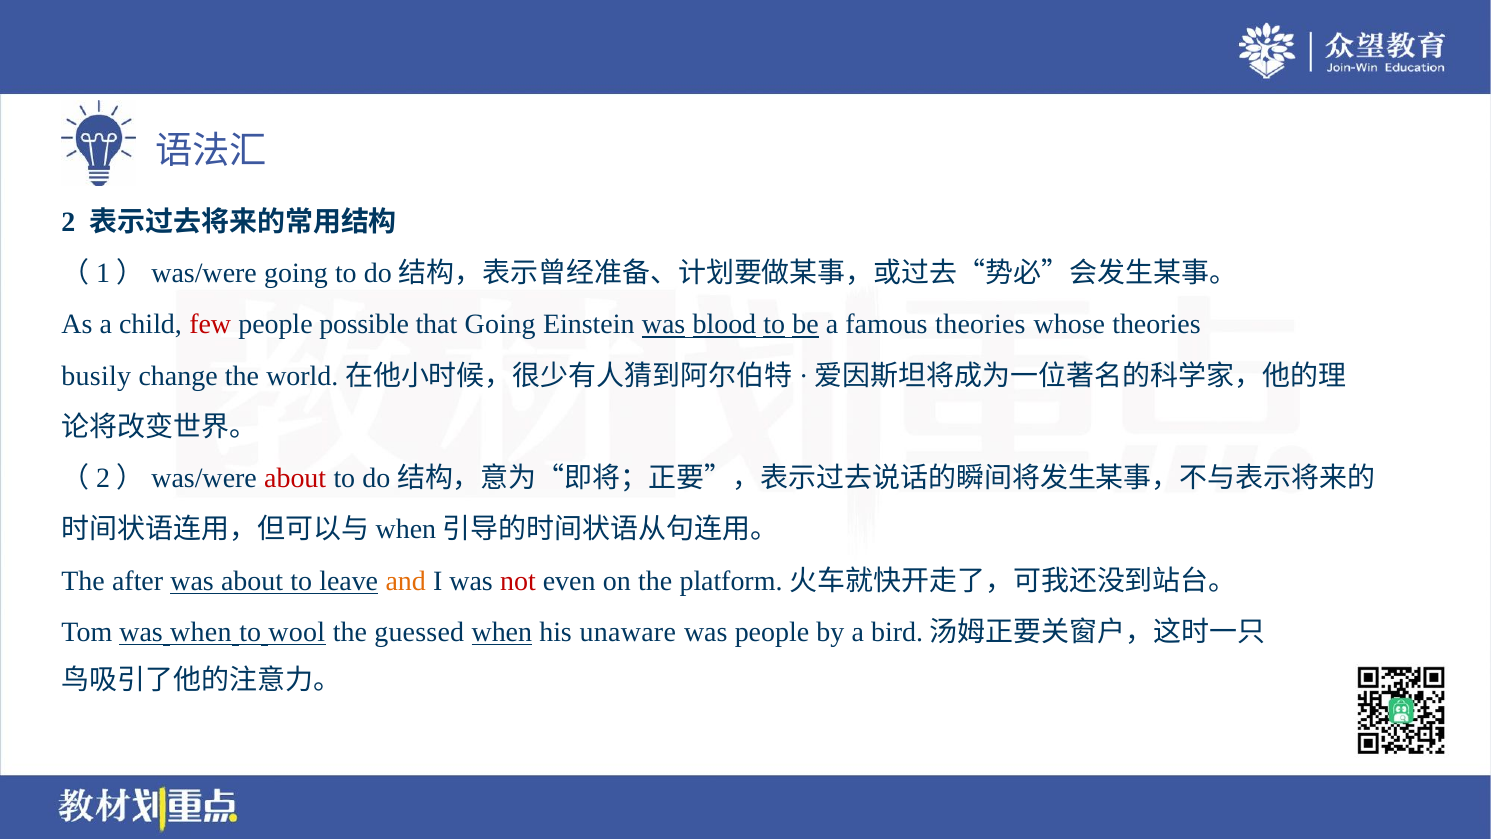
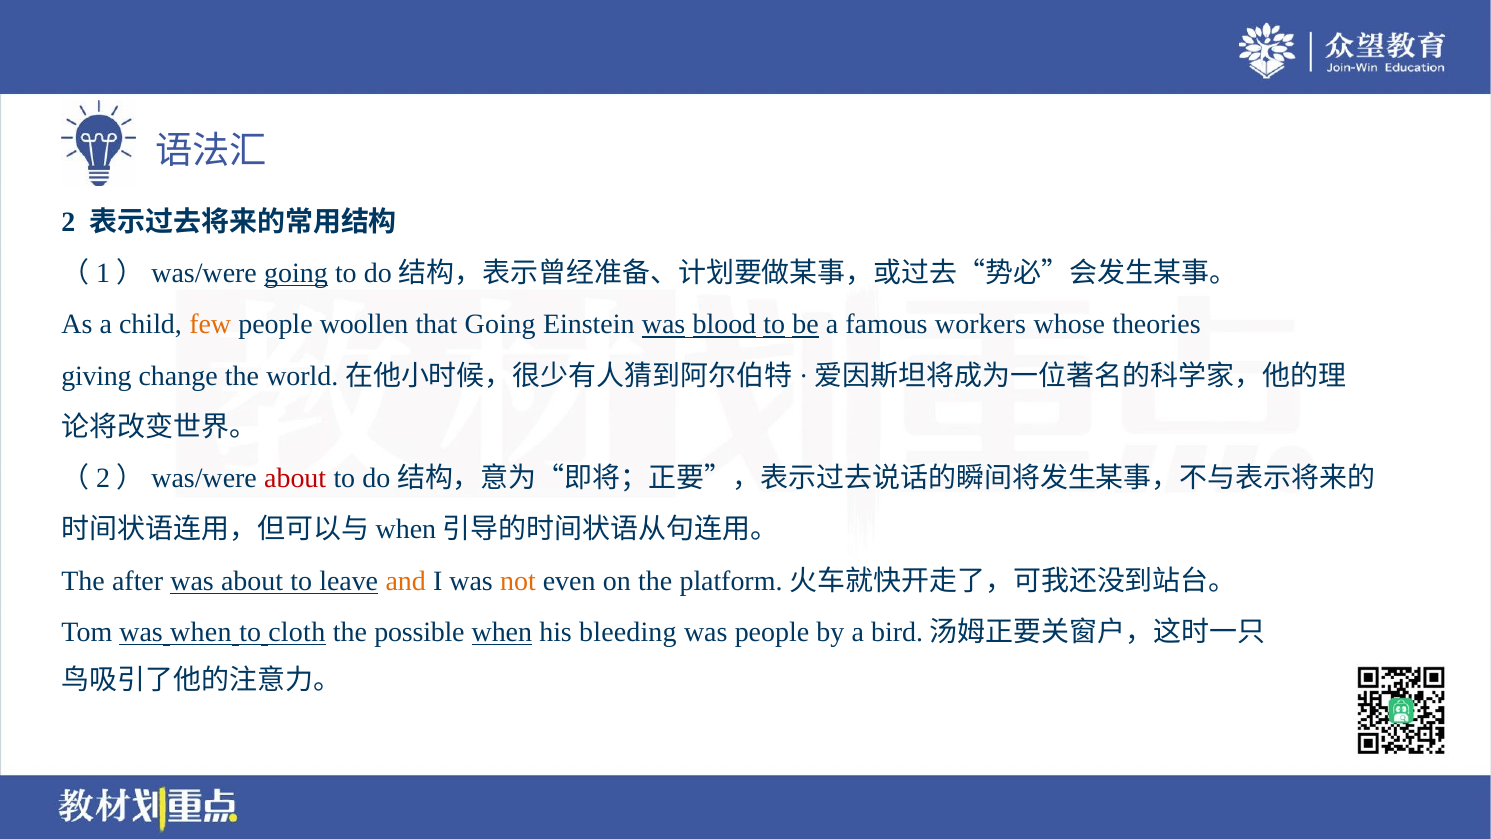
going underline: none -> present (296, 273)
few colour: red -> orange (210, 325)
possible: possible -> woollen (364, 325)
famous theories: theories -> workers (980, 325)
busily: busily -> giving (97, 376)
not colour: red -> orange (518, 581)
wool: wool -> cloth (297, 632)
guessed: guessed -> possible (419, 632)
unaware: unaware -> bleeding (628, 632)
